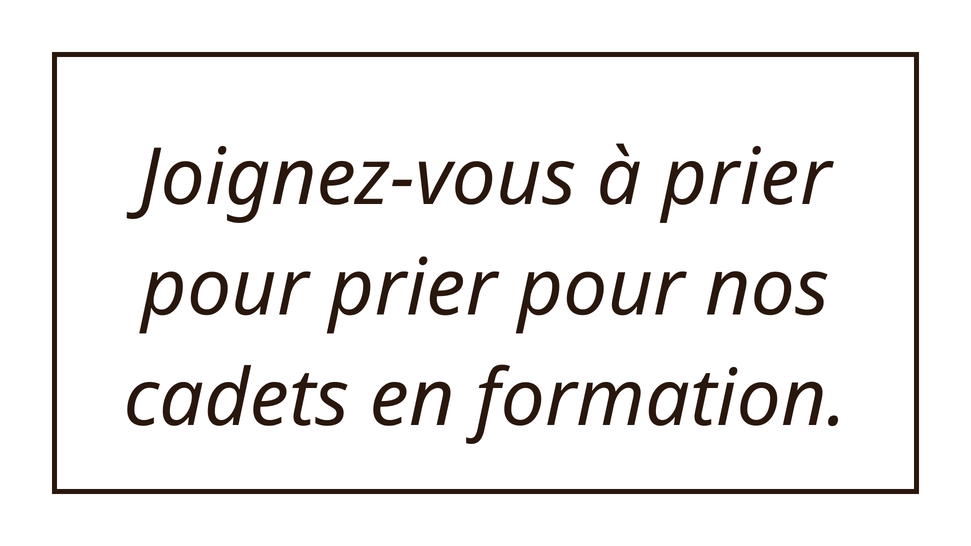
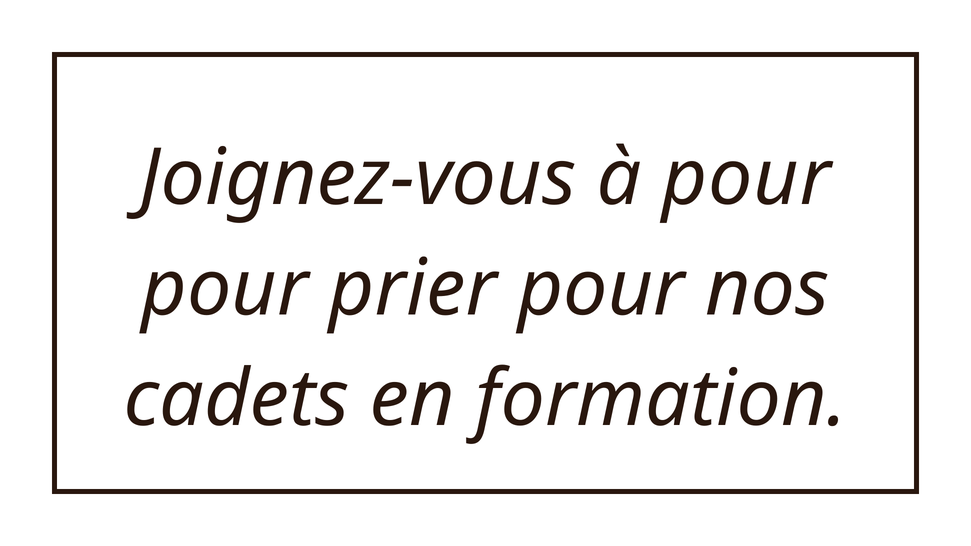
à prier: prier -> pour (747, 178)
